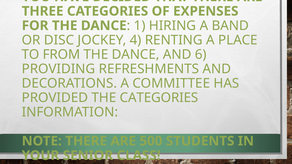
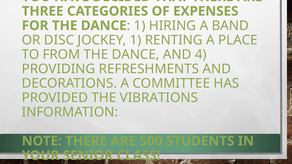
JOCKEY 4: 4 -> 1 (136, 40)
6: 6 -> 4 (201, 55)
THE CATEGORIES: CATEGORIES -> VIBRATIONS (159, 98)
